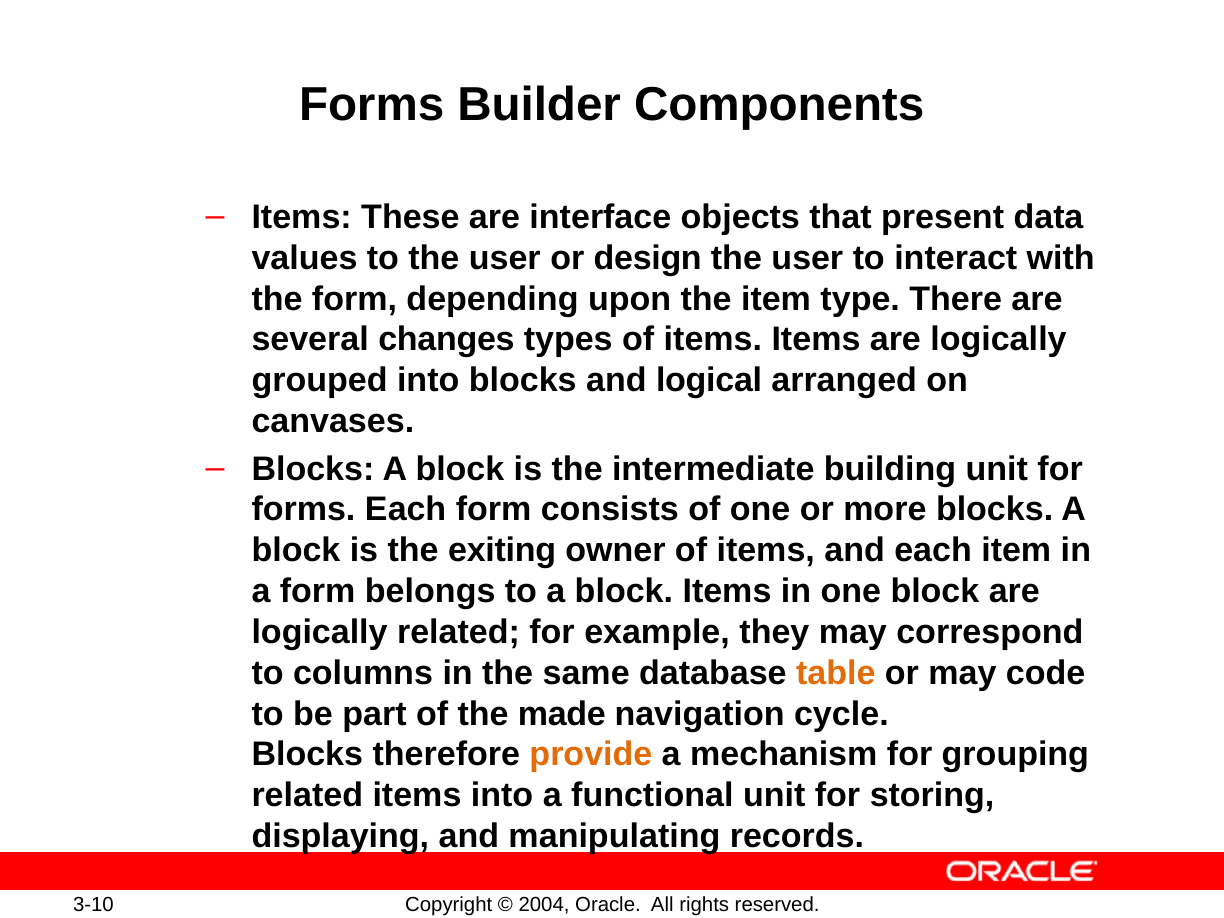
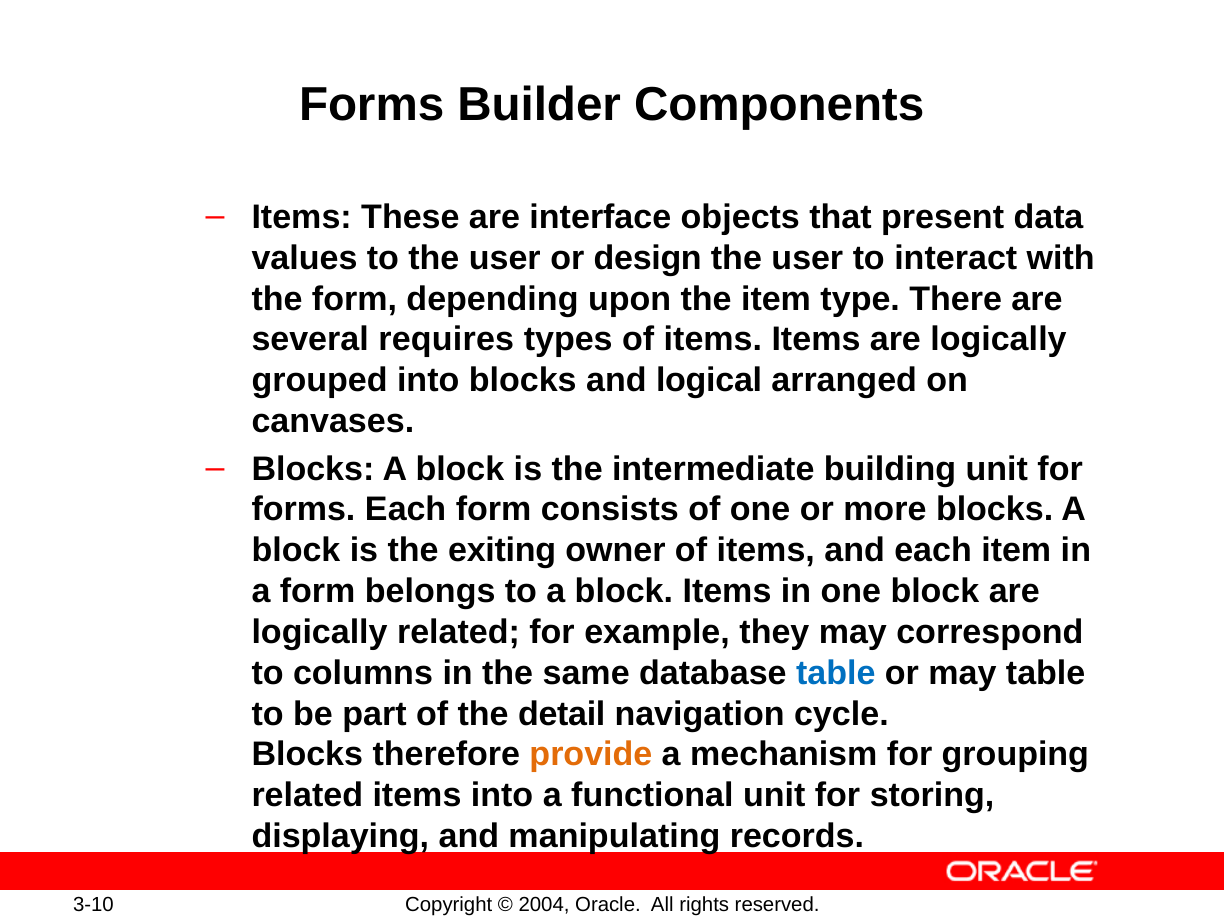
changes: changes -> requires (446, 340)
table colour: orange -> blue (836, 673)
may code: code -> table (1046, 673)
made: made -> detail (562, 714)
